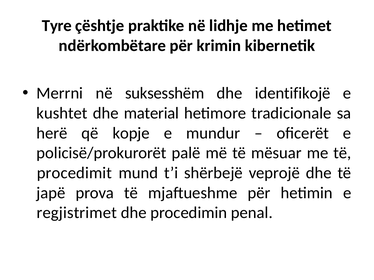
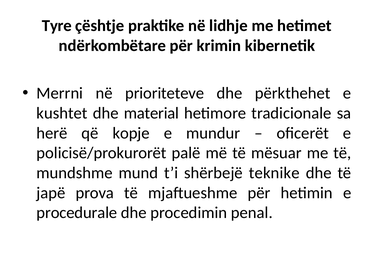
suksesshëm: suksesshëm -> prioriteteve (165, 93)
identifikojë: identifikojë -> përkthehet (293, 93)
procedimit: procedimit -> mundshme (75, 173)
veprojë: veprojë -> teknike (274, 173)
regjistrimet: regjistrimet -> procedurale (77, 213)
